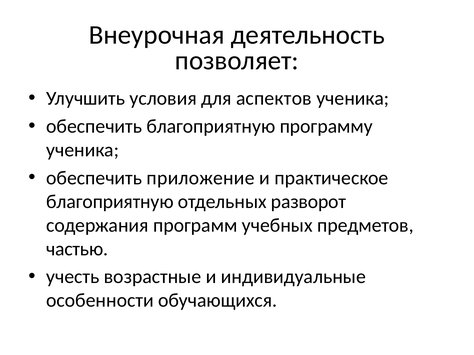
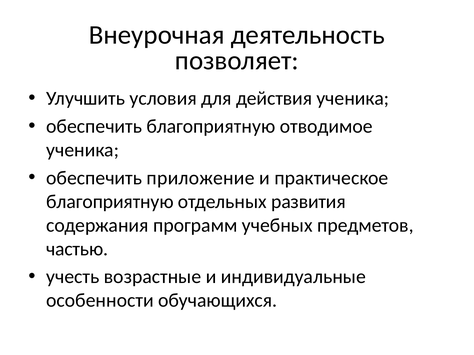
аспектов: аспектов -> действия (274, 99)
программу: программу -> отводимое (326, 126)
разворот: разворот -> развития (309, 202)
